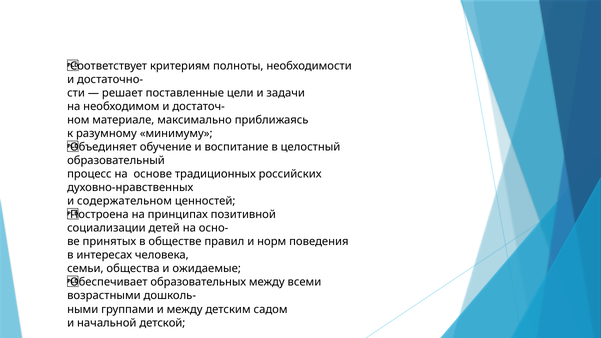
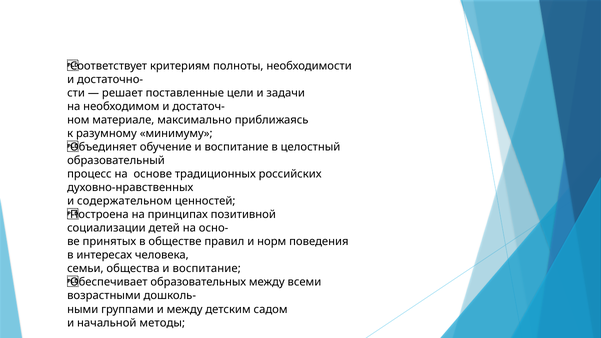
общества и ожидаемые: ожидаемые -> воспитание (207, 269)
детской: детской -> методы (162, 323)
